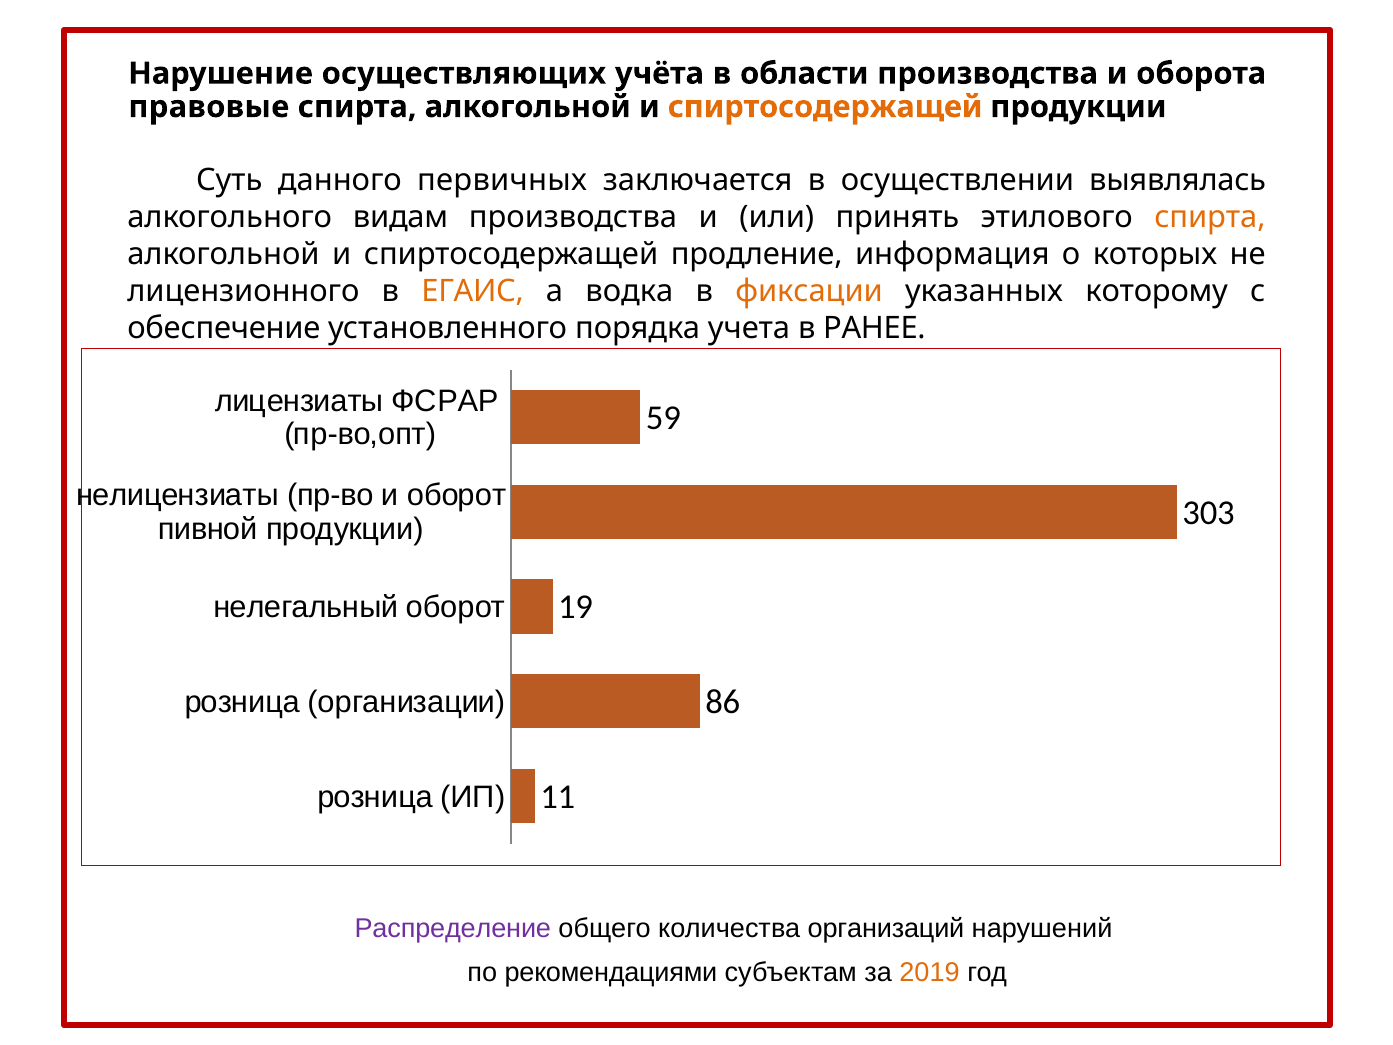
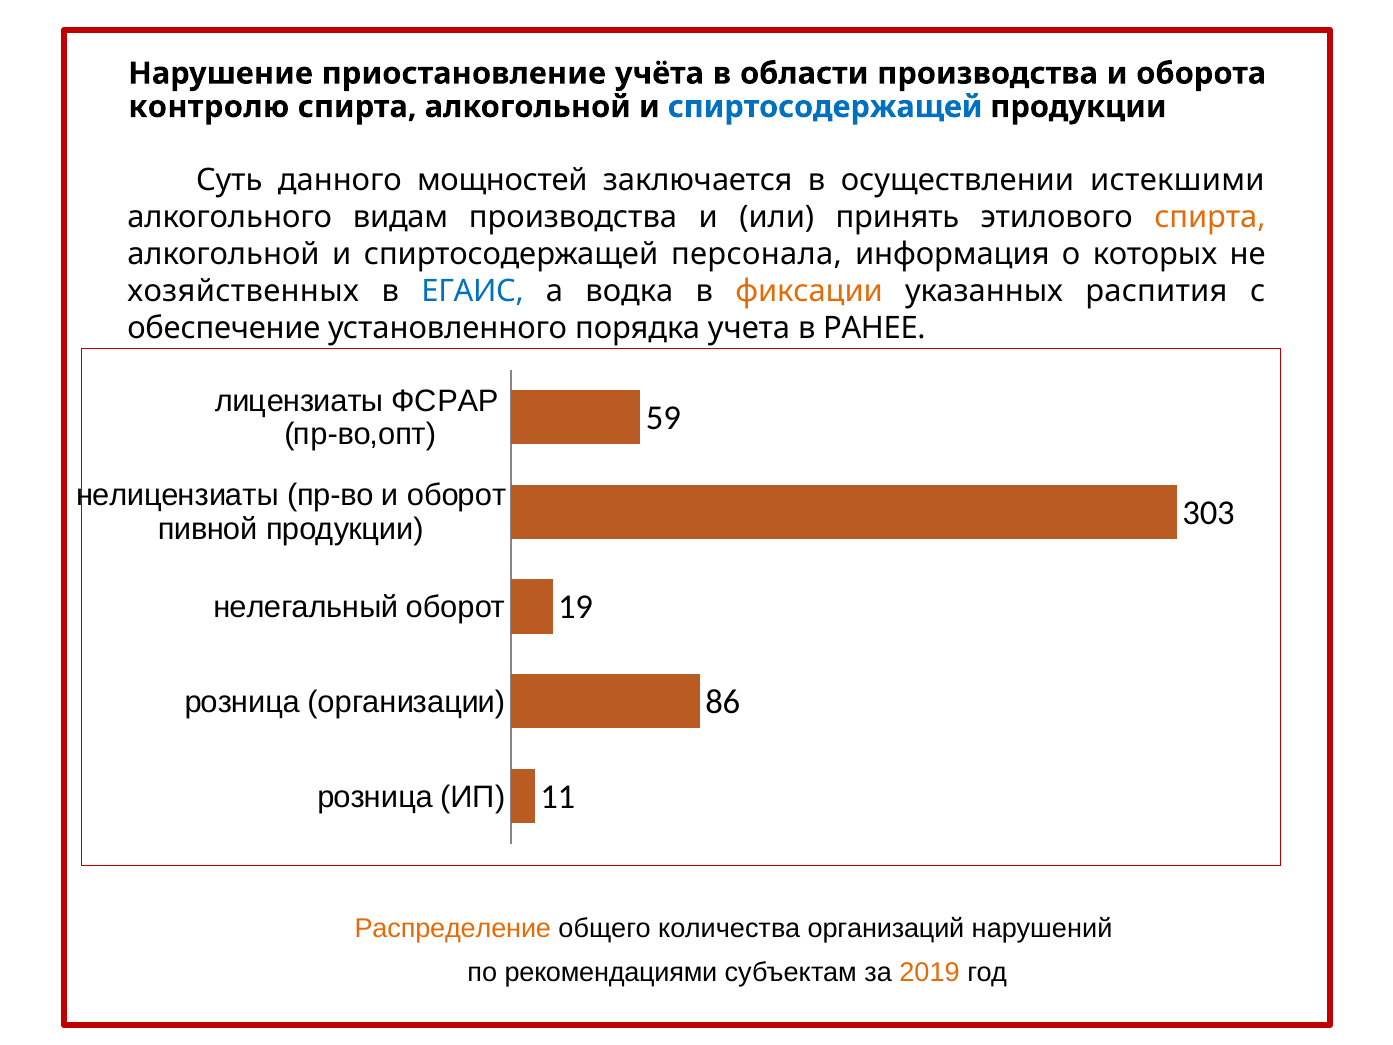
осуществляющих: осуществляющих -> приостановление (464, 73)
правовые: правовые -> контролю (209, 107)
спиртосодержащей colour: orange -> blue (825, 107)
первичных: первичных -> мощностей (502, 180)
выявлялась: выявлялась -> истекшими (1177, 180)
продление: продление -> персонала (756, 254)
лицензионного: лицензионного -> хозяйственных (243, 291)
ЕГАИС colour: orange -> blue (473, 291)
которому: которому -> распития (1156, 291)
Распределение colour: purple -> orange (453, 928)
